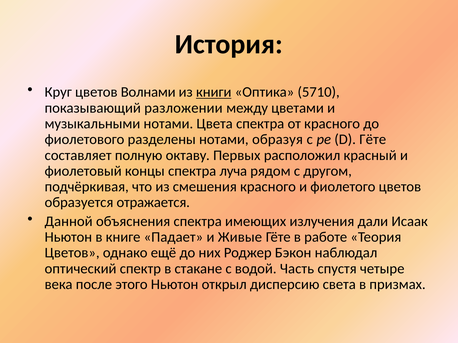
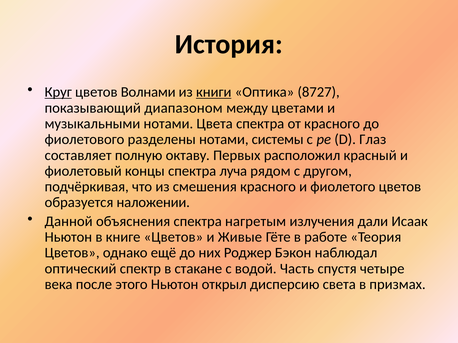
Круг underline: none -> present (58, 92)
5710: 5710 -> 8727 (319, 92)
разложении: разложении -> диапазоном (183, 108)
образуя: образуя -> системы (278, 140)
D Гёте: Гёте -> Глаз (373, 140)
отражается: отражается -> наложении (153, 203)
имеющих: имеющих -> нагретым (256, 222)
книге Падает: Падает -> Цветов (173, 237)
